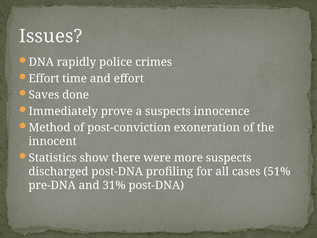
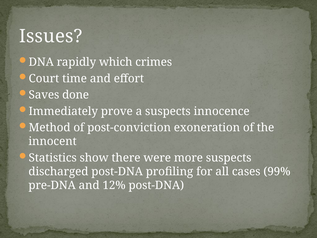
police: police -> which (116, 62)
Effort: Effort -> Court (44, 78)
51%: 51% -> 99% (277, 171)
31%: 31% -> 12% (114, 185)
